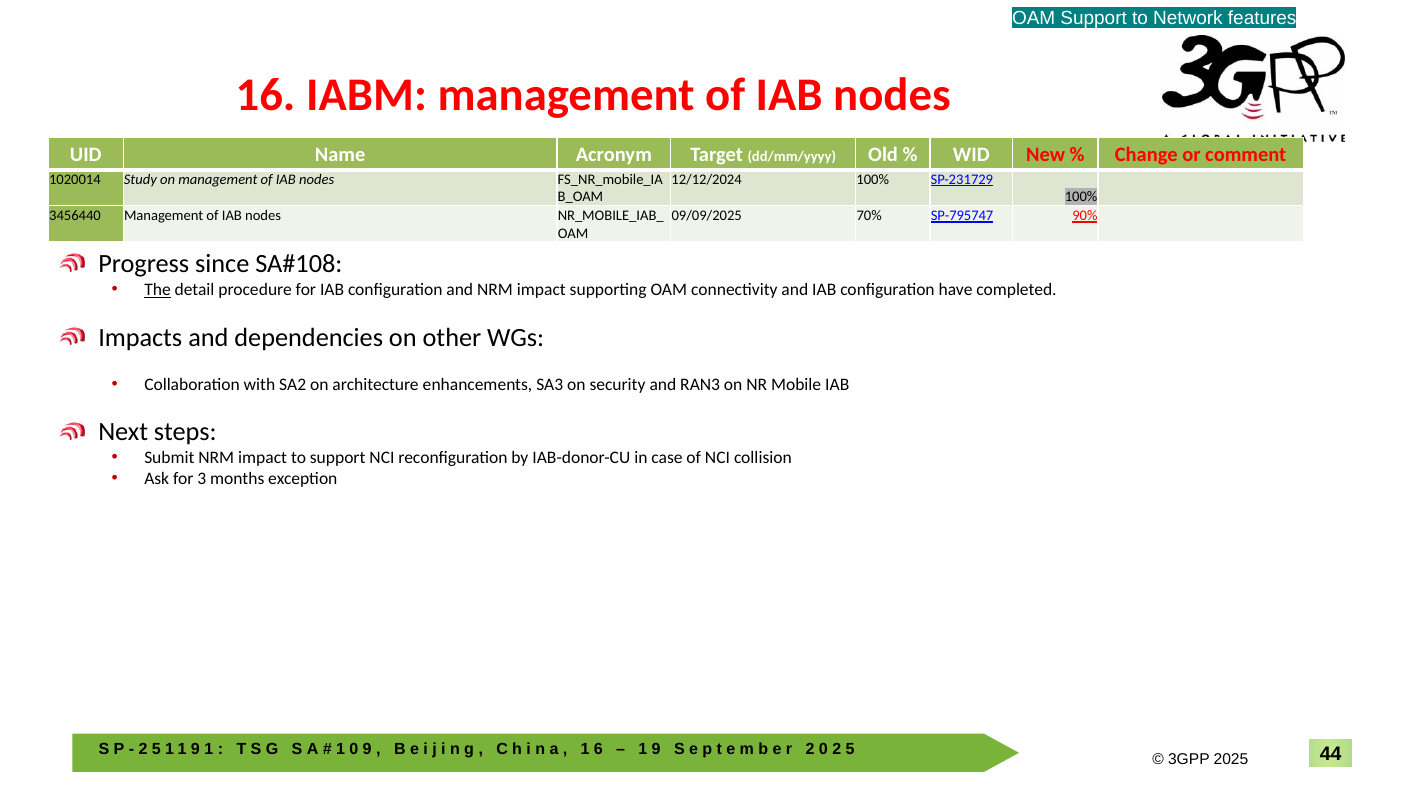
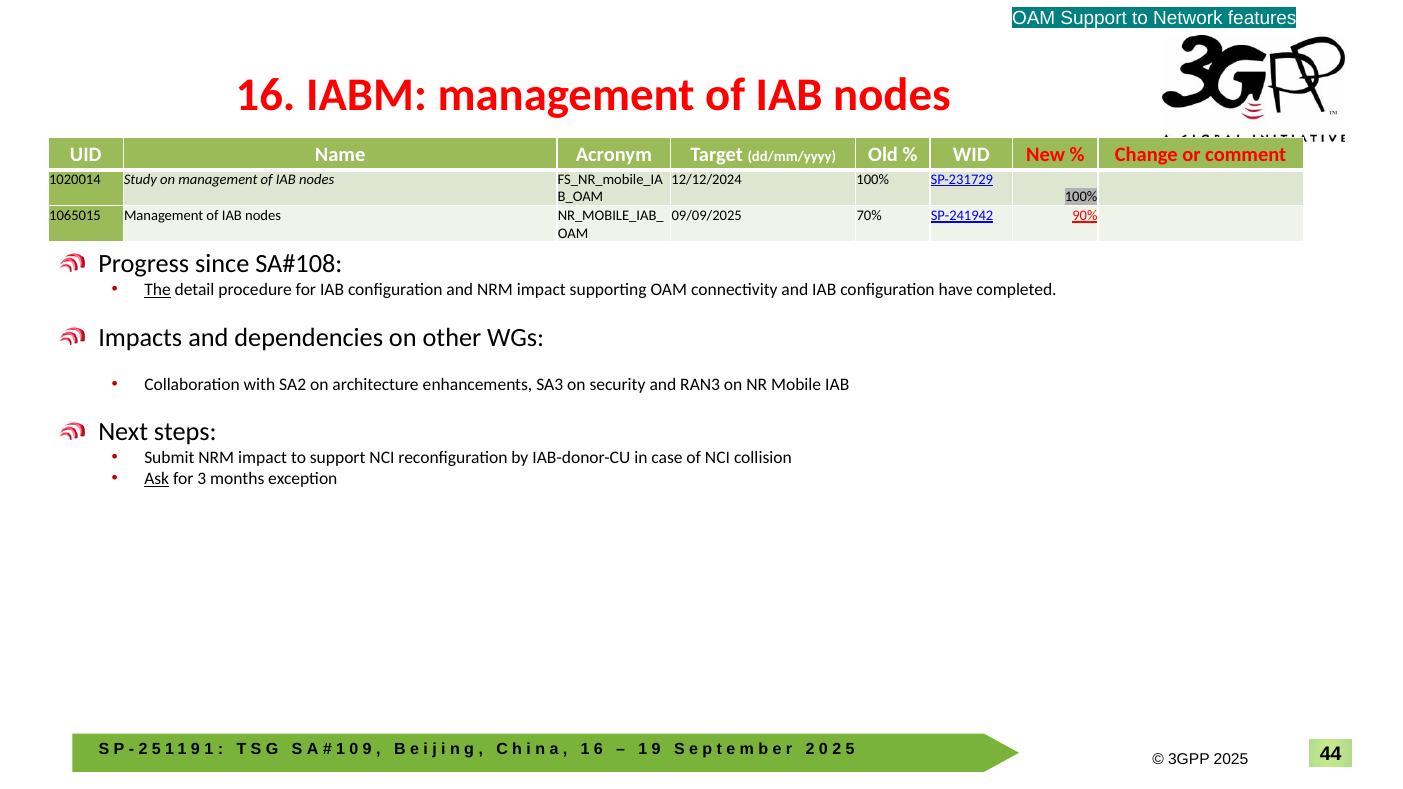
3456440: 3456440 -> 1065015 (75, 216)
SP-795747: SP-795747 -> SP-241942 (962, 216)
Ask underline: none -> present (157, 479)
